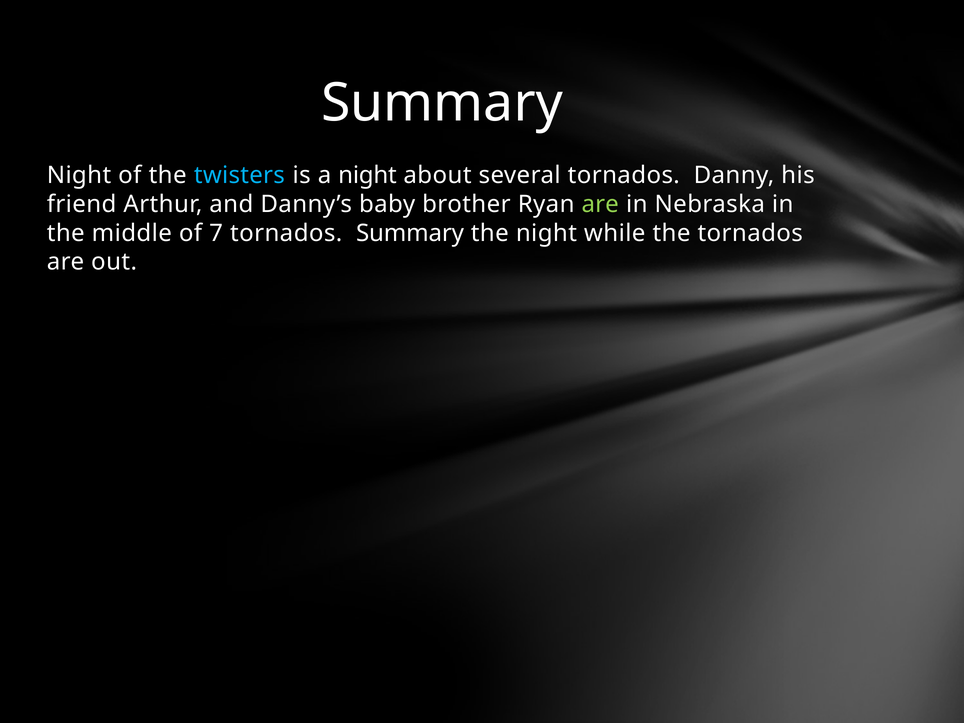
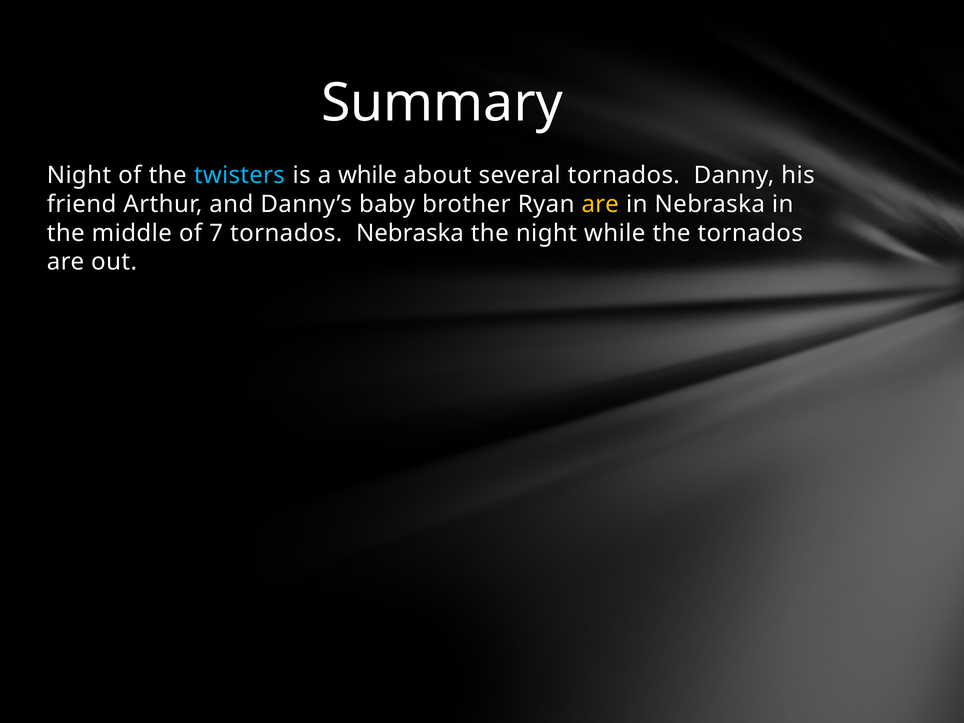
a night: night -> while (368, 175)
are colour: light green -> yellow (600, 204)
tornados Summary: Summary -> Nebraska (410, 233)
